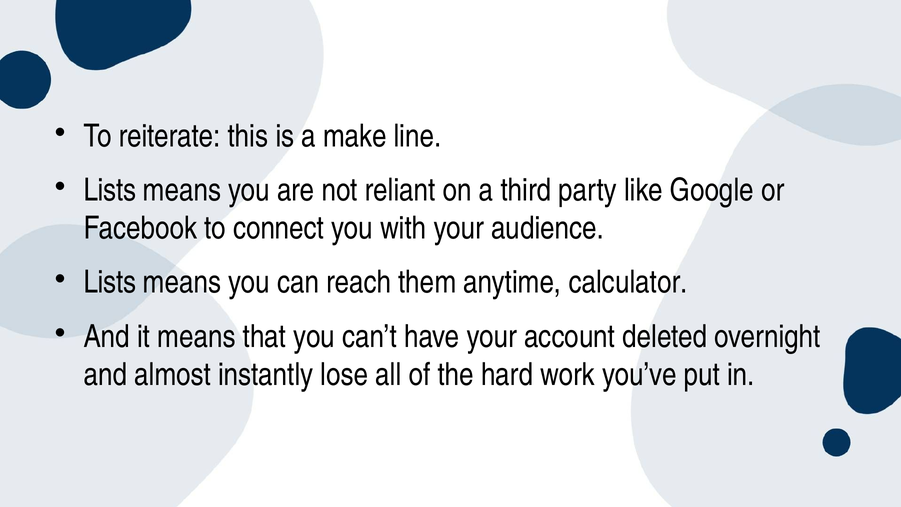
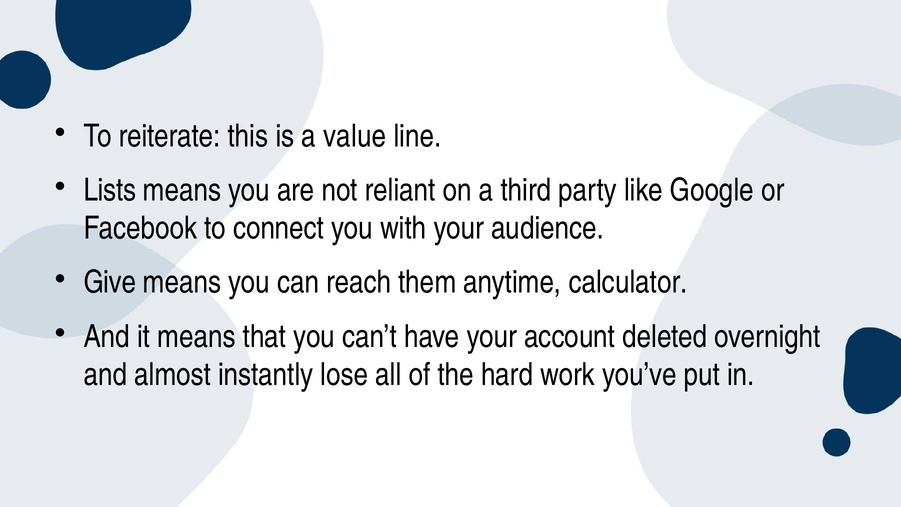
make: make -> value (355, 136)
Lists: Lists -> Give (110, 282)
